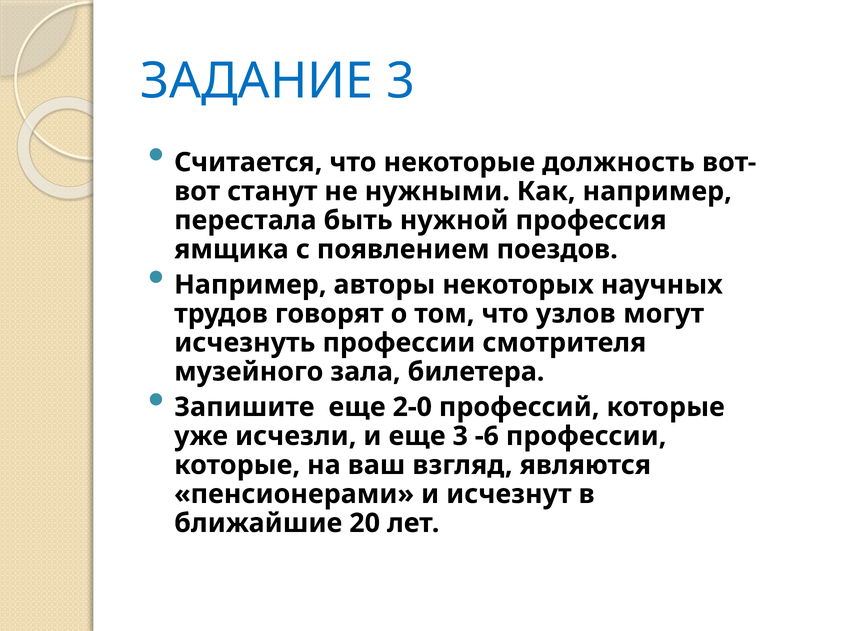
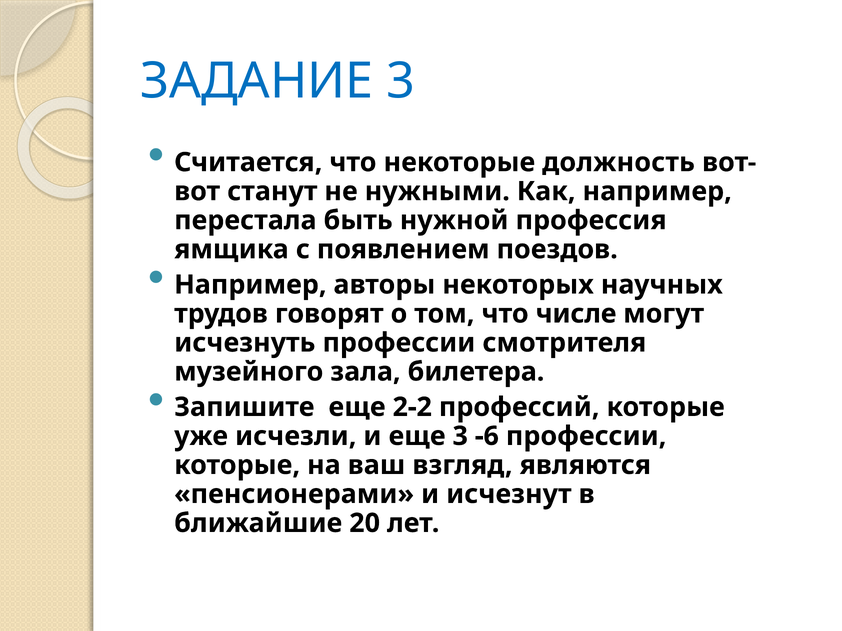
узлов: узлов -> числе (576, 314)
2-0: 2-0 -> 2-2 (412, 407)
